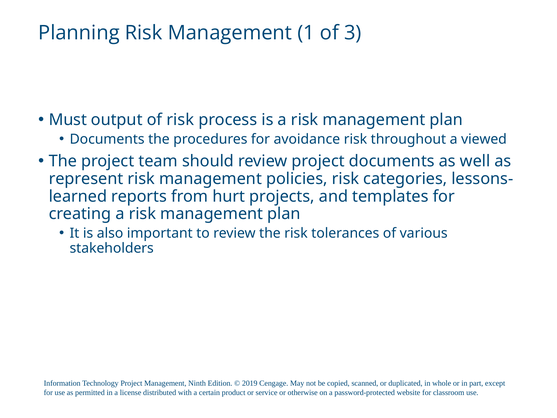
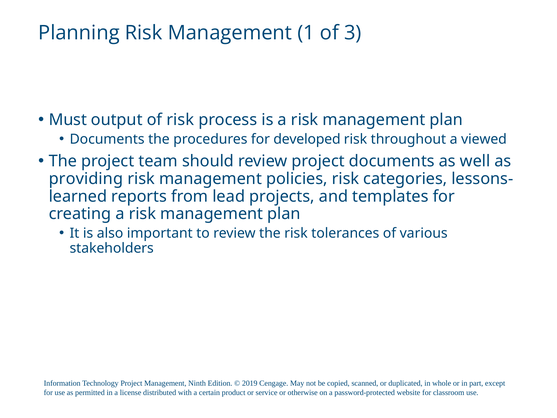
avoidance: avoidance -> developed (307, 139)
represent: represent -> providing (86, 179)
hurt: hurt -> lead (229, 196)
